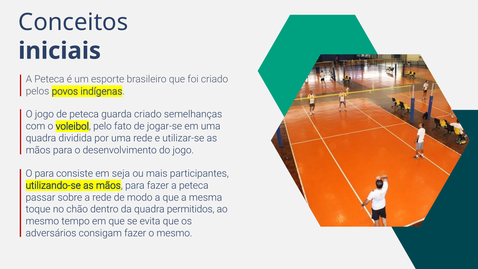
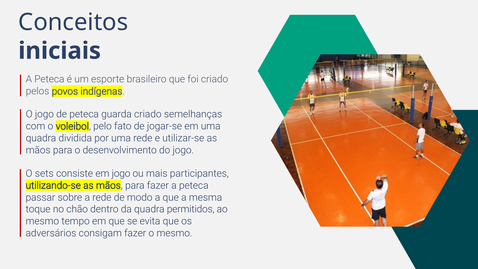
O para: para -> sets (44, 173)
em seja: seja -> jogo (121, 173)
